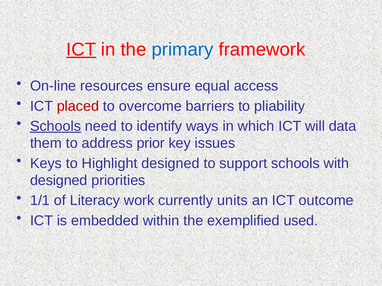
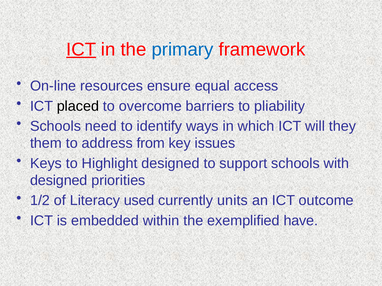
placed colour: red -> black (78, 106)
Schools underline: present -> none (56, 126)
data: data -> they (342, 126)
prior: prior -> from (151, 144)
1/1: 1/1 -> 1/2 (40, 201)
work: work -> used (139, 201)
used: used -> have (301, 221)
